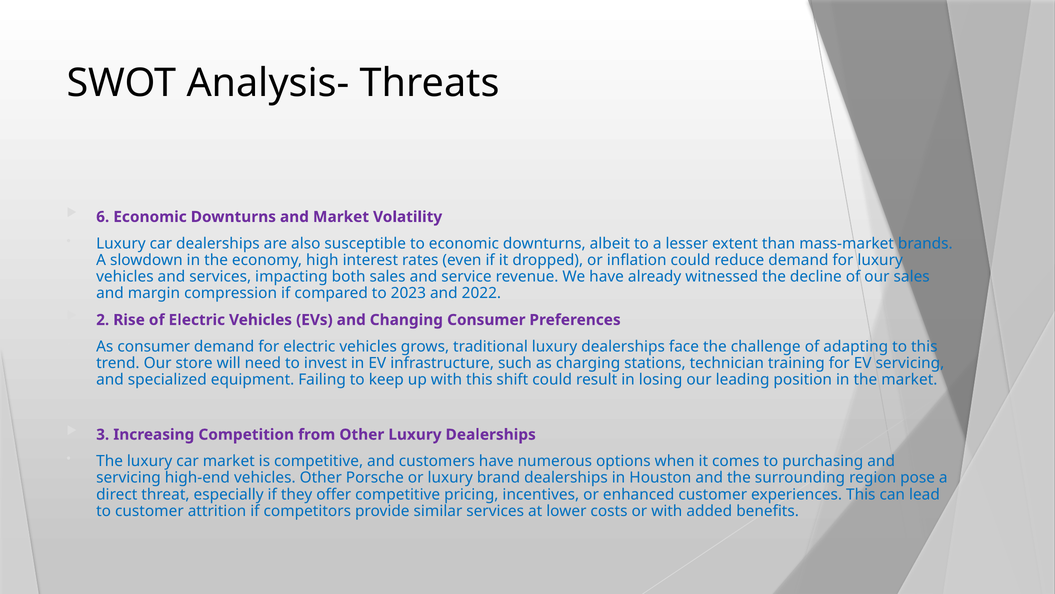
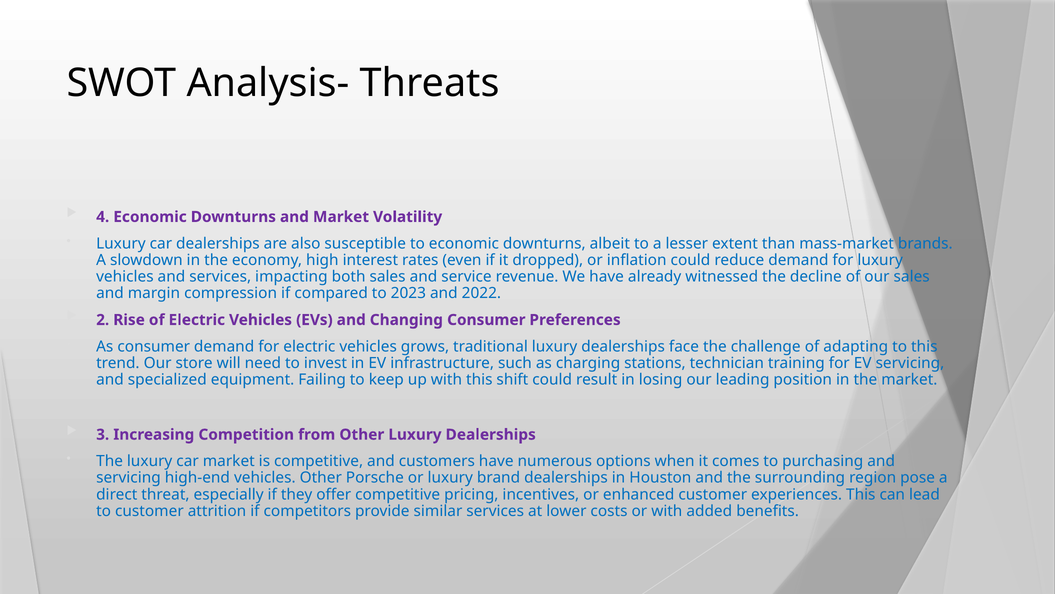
6: 6 -> 4 (103, 217)
